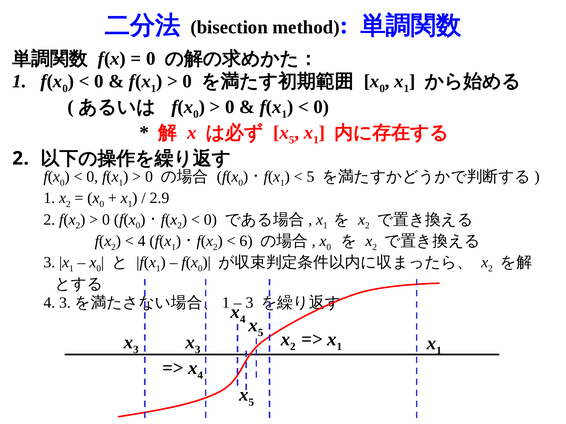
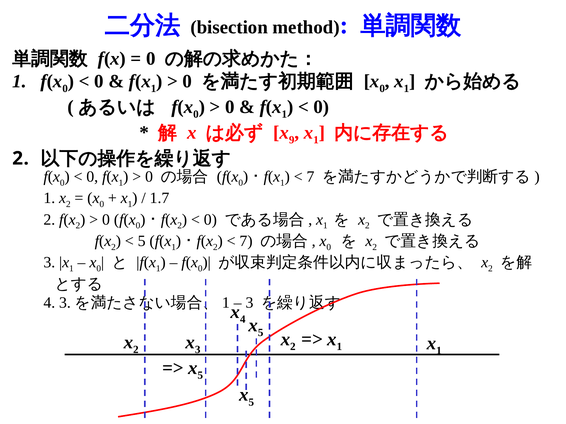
5: 5 -> 9 (292, 140)
5: 5 -> 7 (311, 177)
2.9: 2.9 -> 1.7 (159, 198)
4: 4 -> 5 (142, 241)
6: 6 -> 7 (246, 241)
3: 3 -> 2 (136, 350)
4: 4 -> 5 (200, 376)
